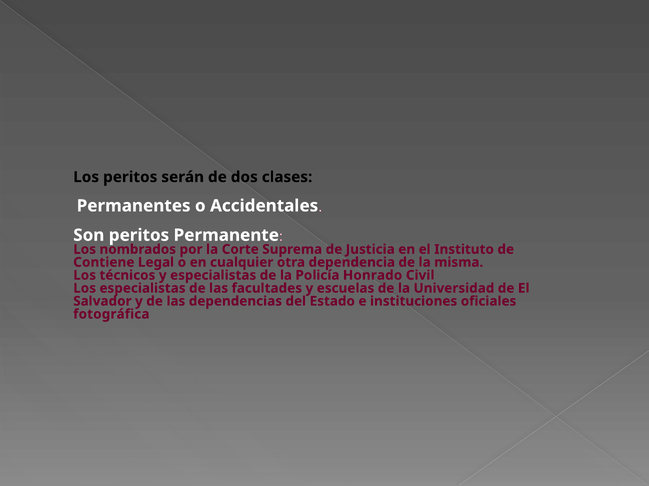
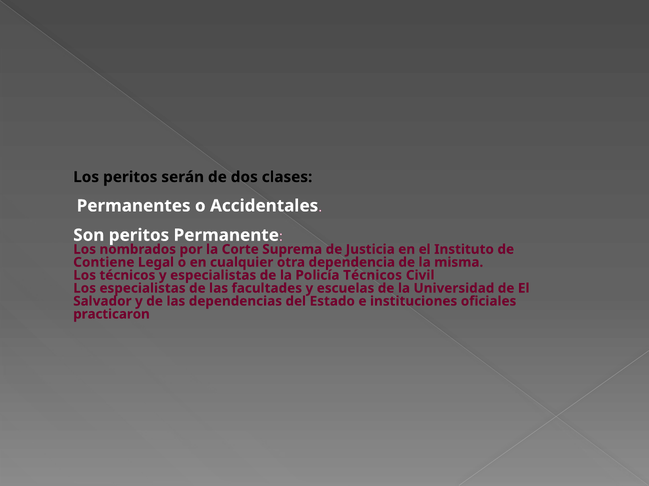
Policía Honrado: Honrado -> Técnicos (373, 276)
fotográfica: fotográfica -> practicaron (111, 315)
